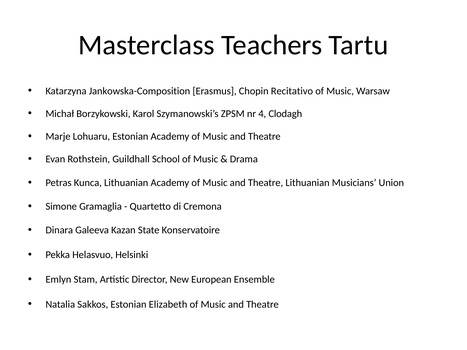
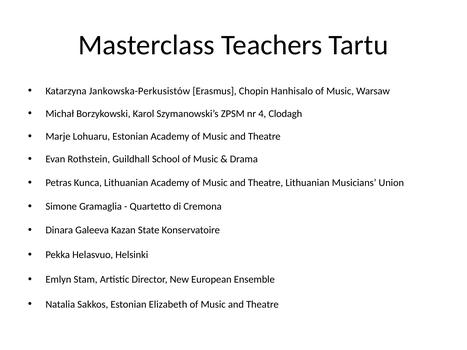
Jankowska-Composition: Jankowska-Composition -> Jankowska-Perkusistów (139, 91)
Recitativo: Recitativo -> Hanhisalo (292, 91)
